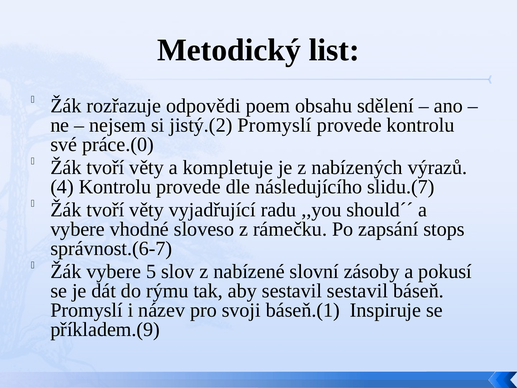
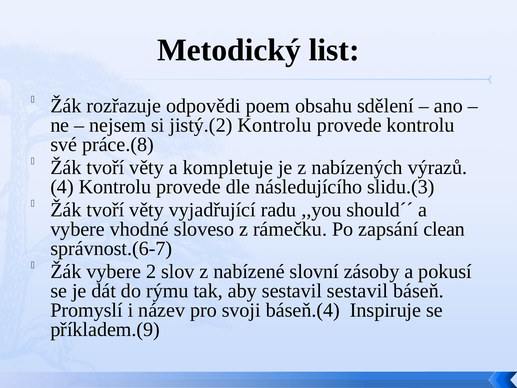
jistý.(2 Promyslí: Promyslí -> Kontrolu (275, 125)
práce.(0: práce.(0 -> práce.(8 (118, 144)
slidu.(7: slidu.(7 -> slidu.(3 (401, 187)
stops: stops -> clean (444, 229)
5: 5 -> 2 (151, 271)
báseň.(1: báseň.(1 -> báseň.(4 (303, 310)
